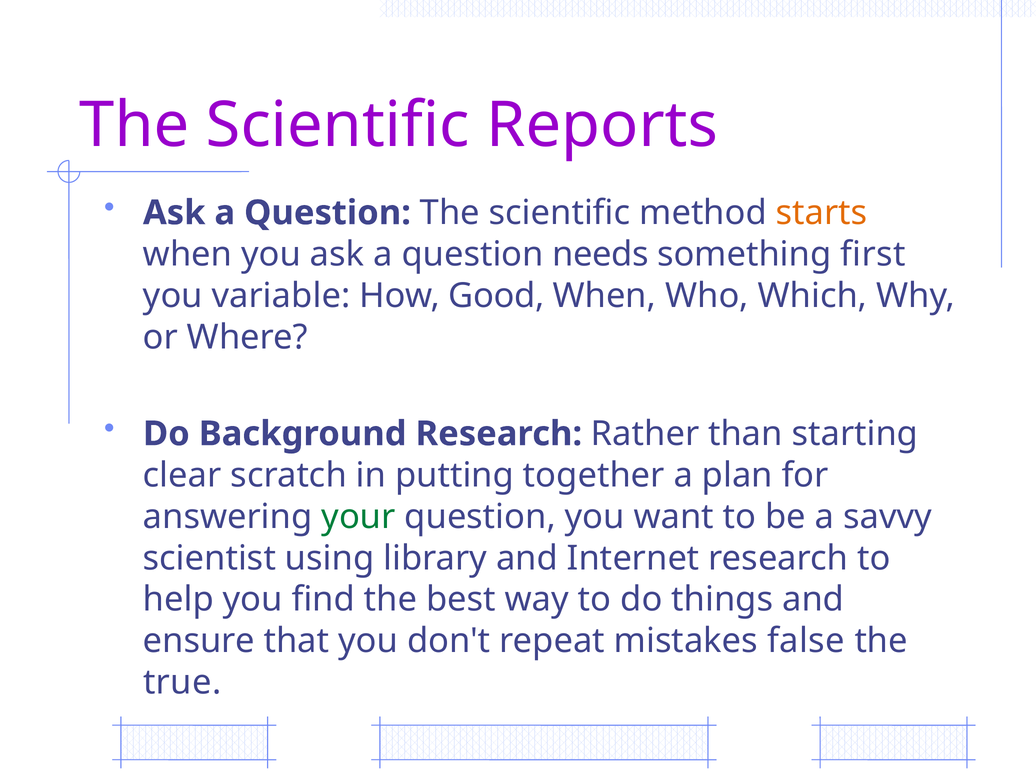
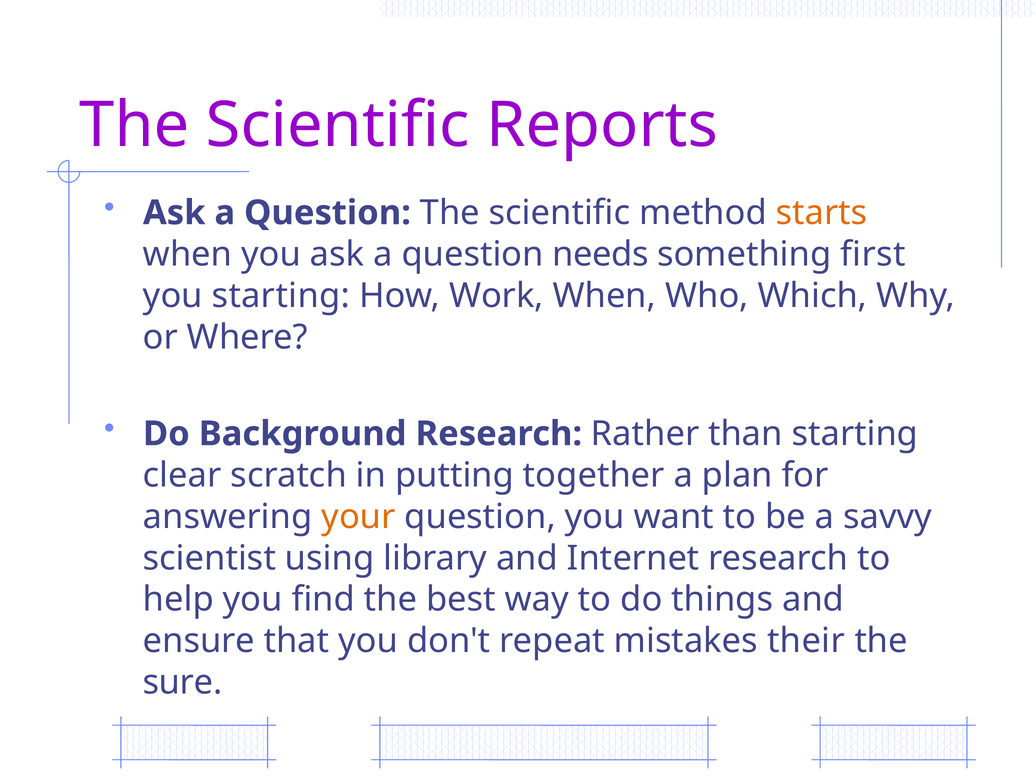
you variable: variable -> starting (281, 296)
Good: Good -> Work (496, 296)
your colour: green -> orange (358, 517)
false: false -> their (806, 641)
true: true -> sure (183, 682)
